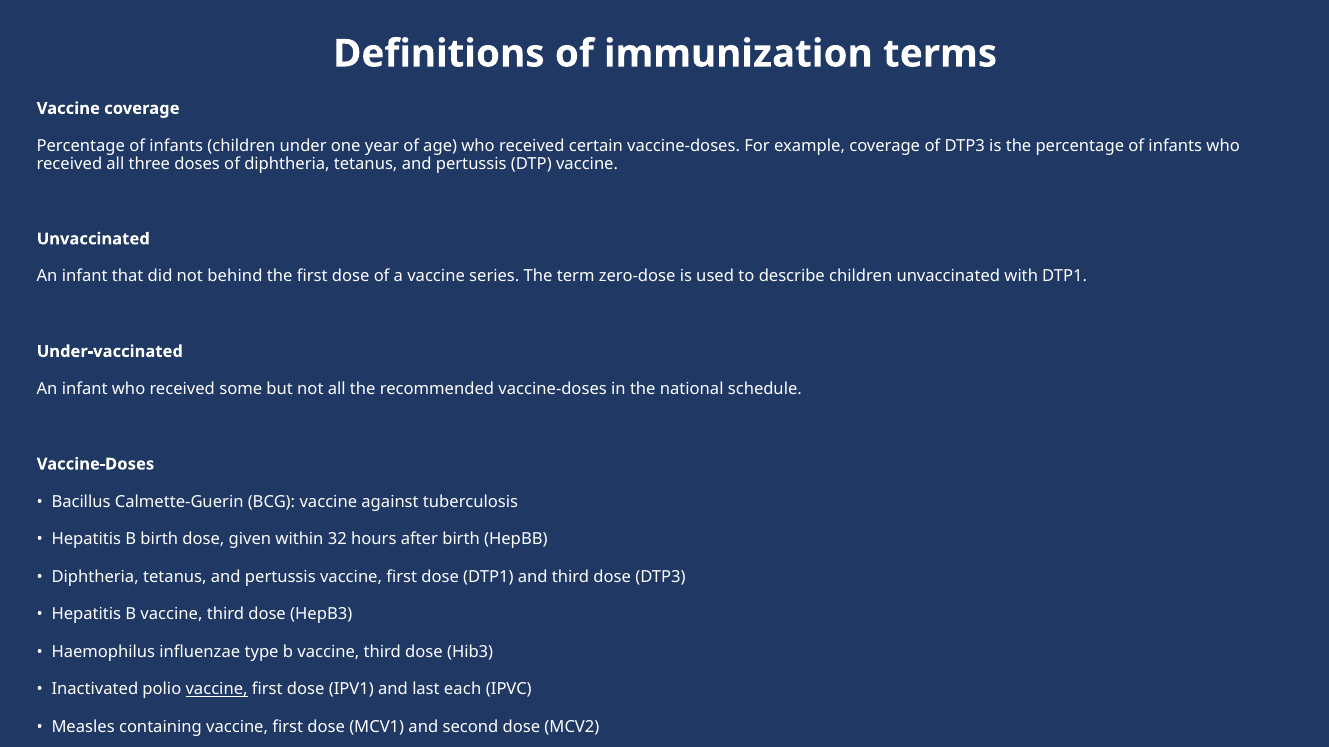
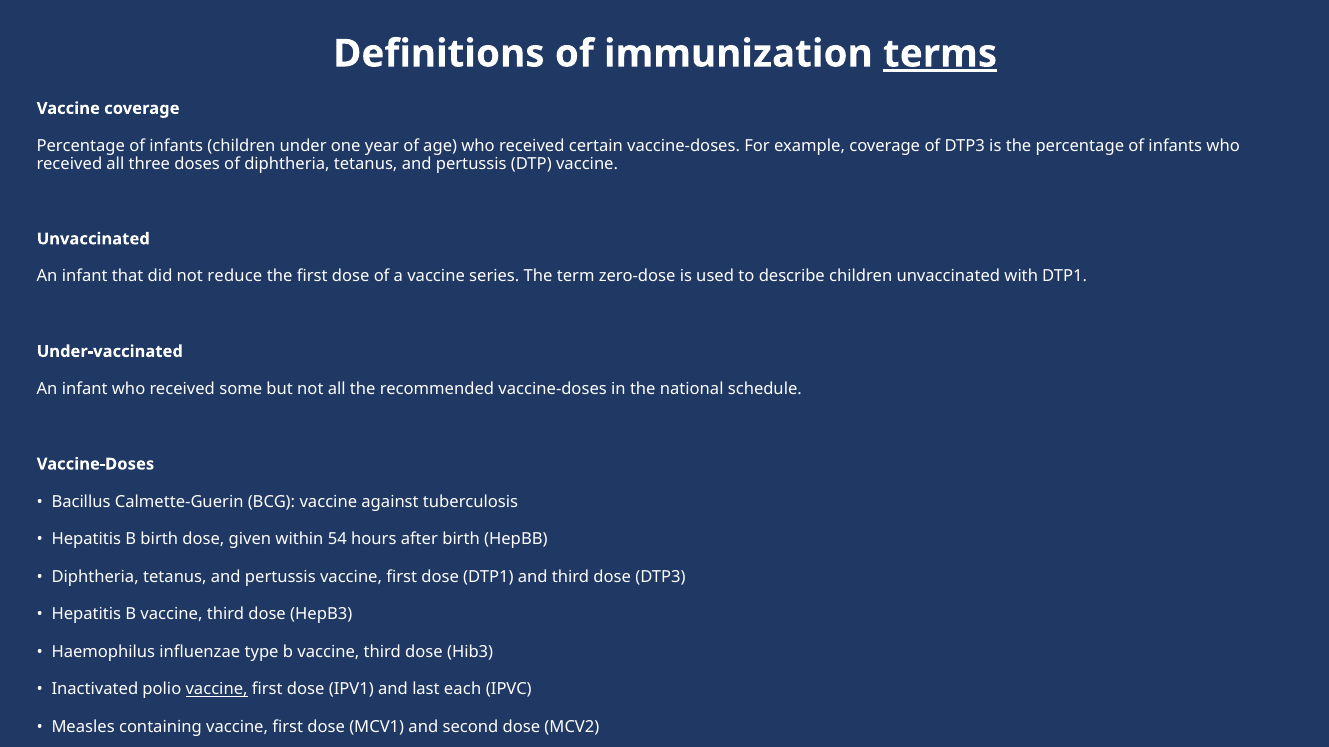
terms underline: none -> present (940, 54)
behind: behind -> reduce (235, 277)
32: 32 -> 54 (337, 540)
